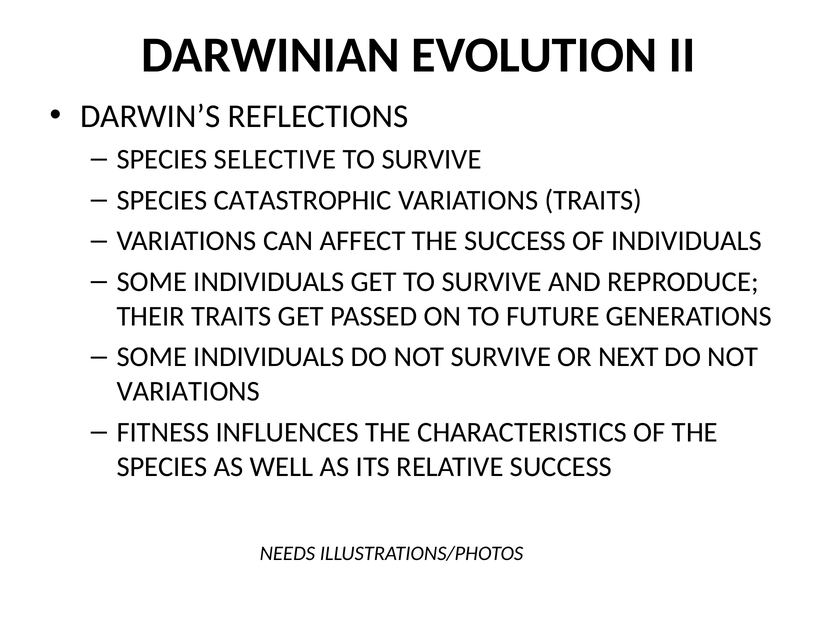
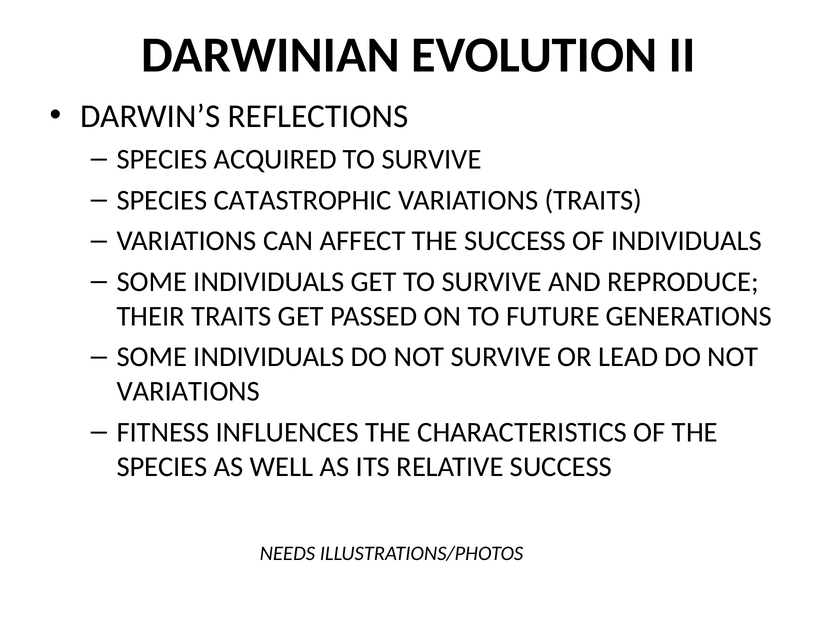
SELECTIVE: SELECTIVE -> ACQUIRED (275, 159)
NEXT: NEXT -> LEAD (628, 357)
